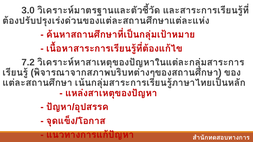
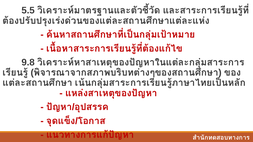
3.0: 3.0 -> 5.5 (28, 10)
7.2: 7.2 -> 9.8 (28, 63)
